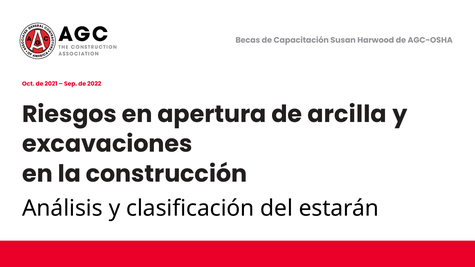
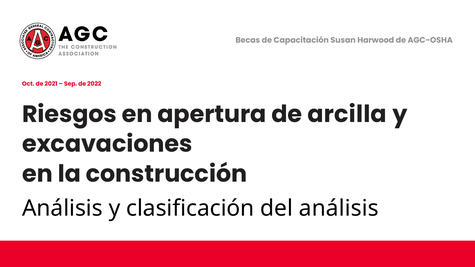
del estarán: estarán -> análisis (339, 208)
